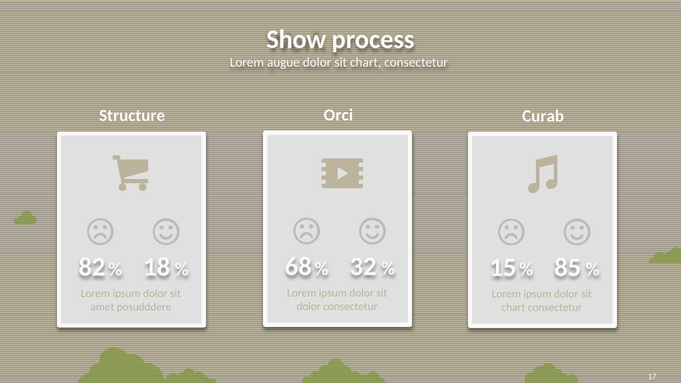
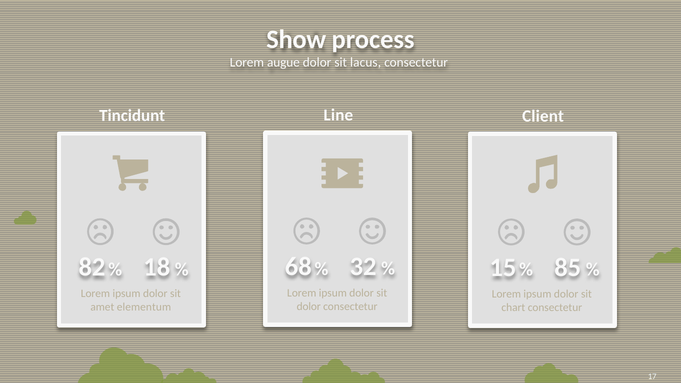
chart: chart -> lacus (366, 63)
Orci: Orci -> Line (338, 115)
Structure: Structure -> Tincidunt (132, 116)
Curab: Curab -> Client (543, 116)
posudddere: posudddere -> elementum (144, 307)
